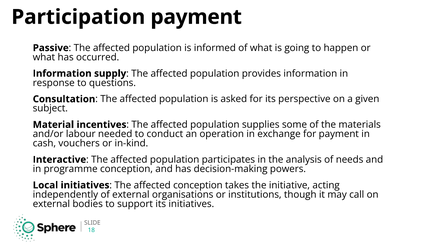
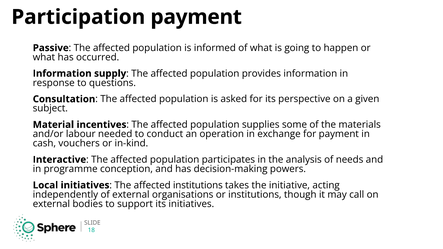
affected conception: conception -> institutions (198, 185)
